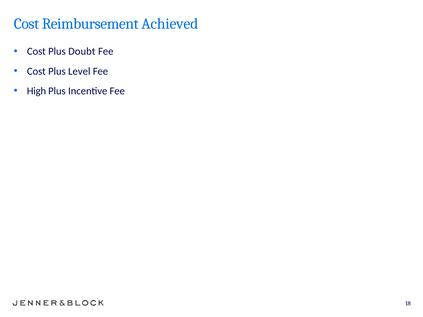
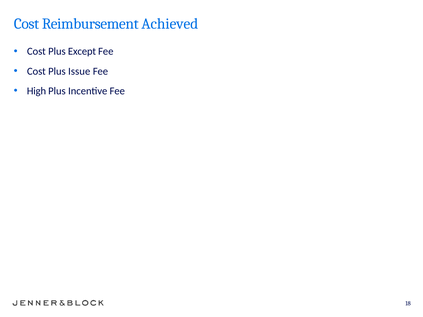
Doubt: Doubt -> Except (82, 52)
Level: Level -> Issue (79, 71)
